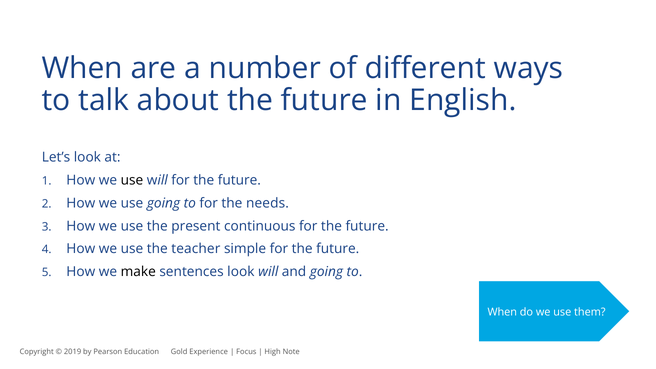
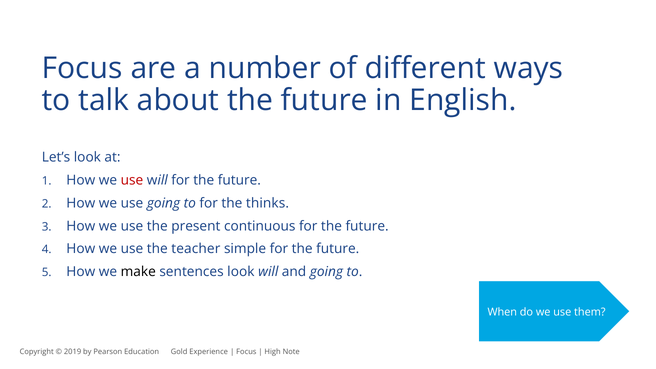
When: When -> Focus (82, 68)
use colour: black -> red (132, 180)
needs: needs -> thinks (267, 203)
